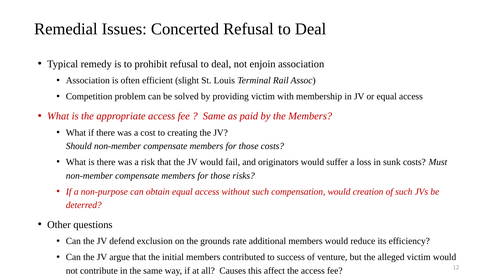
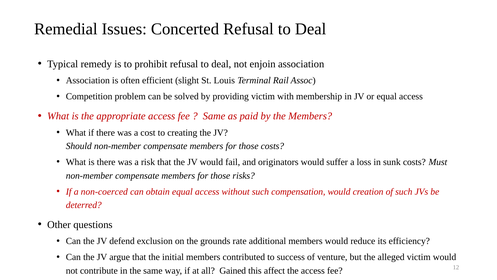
non-purpose: non-purpose -> non-coerced (104, 191)
Causes: Causes -> Gained (233, 270)
